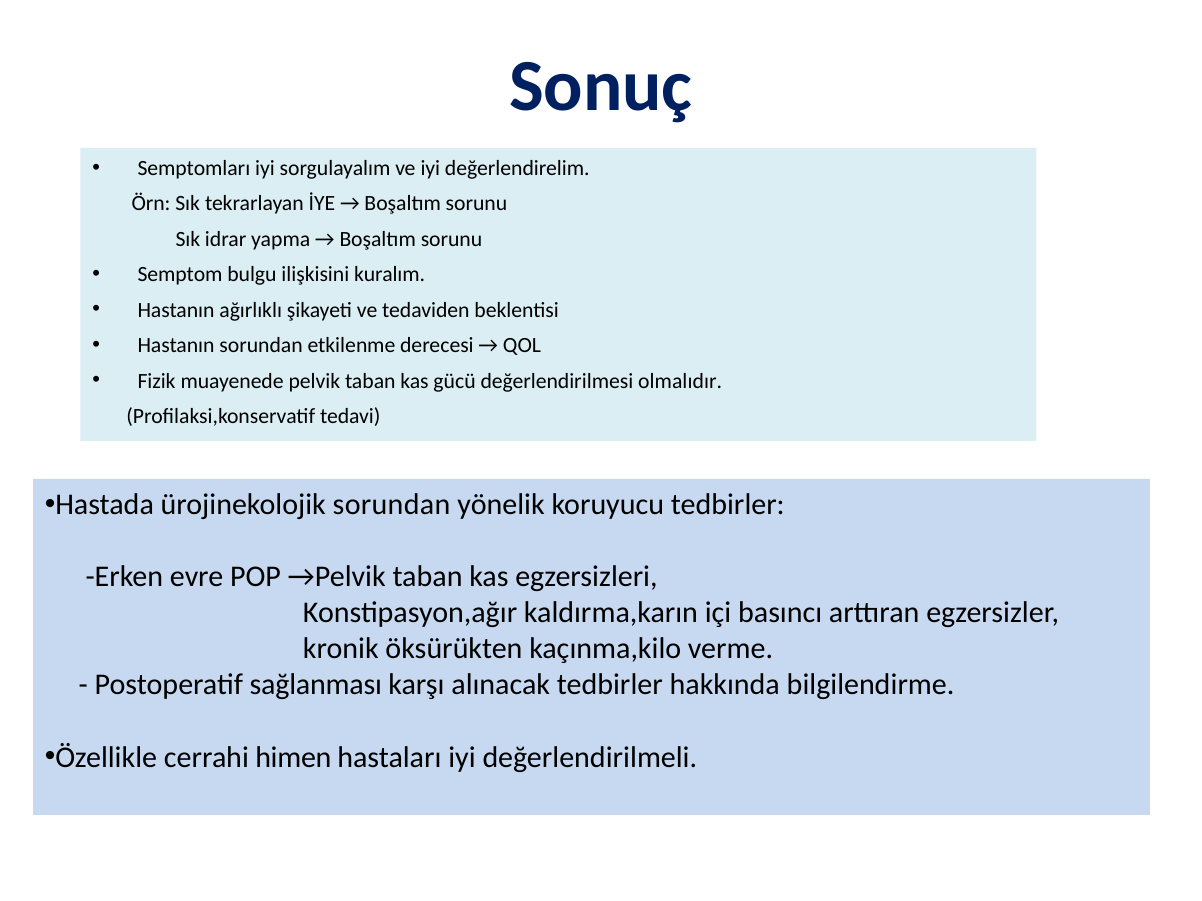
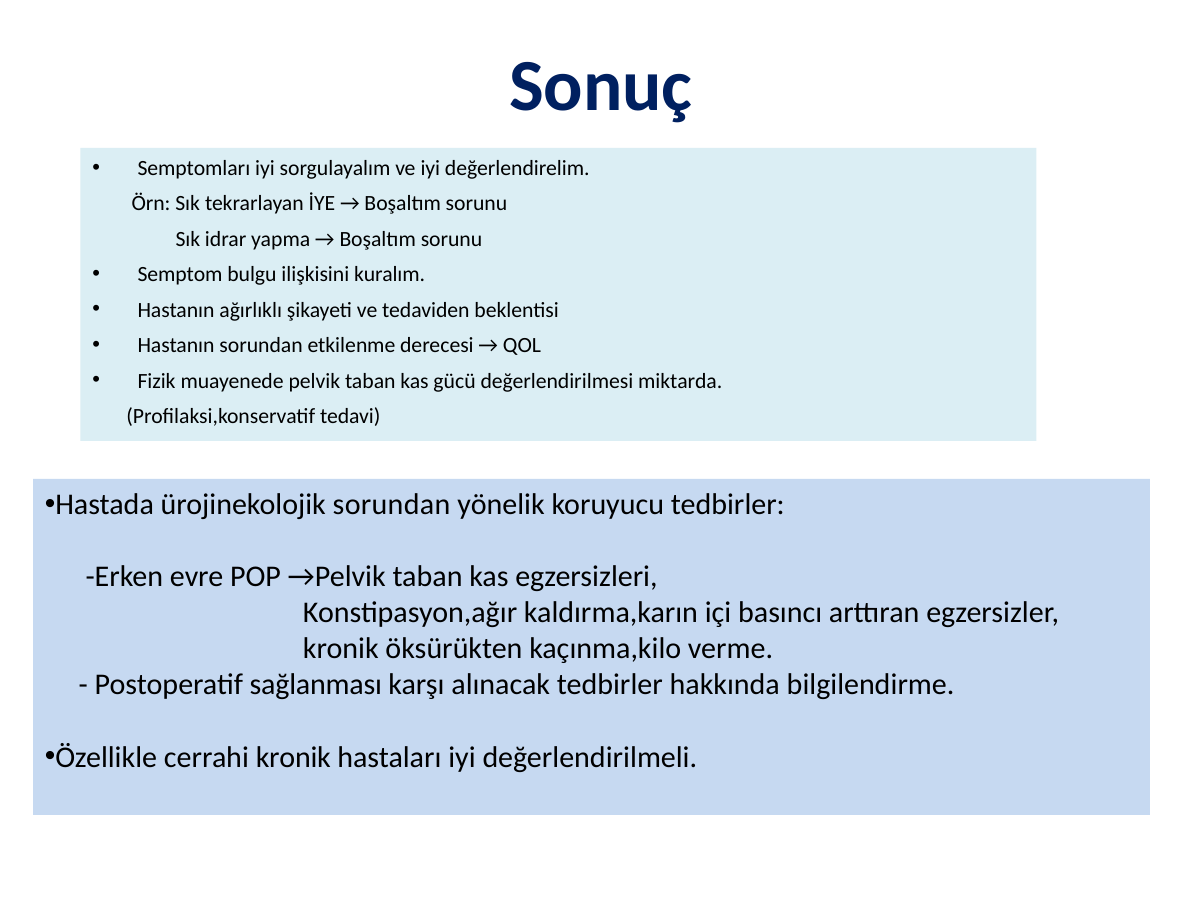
olmalıdır: olmalıdır -> miktarda (680, 381)
cerrahi himen: himen -> kronik (293, 758)
